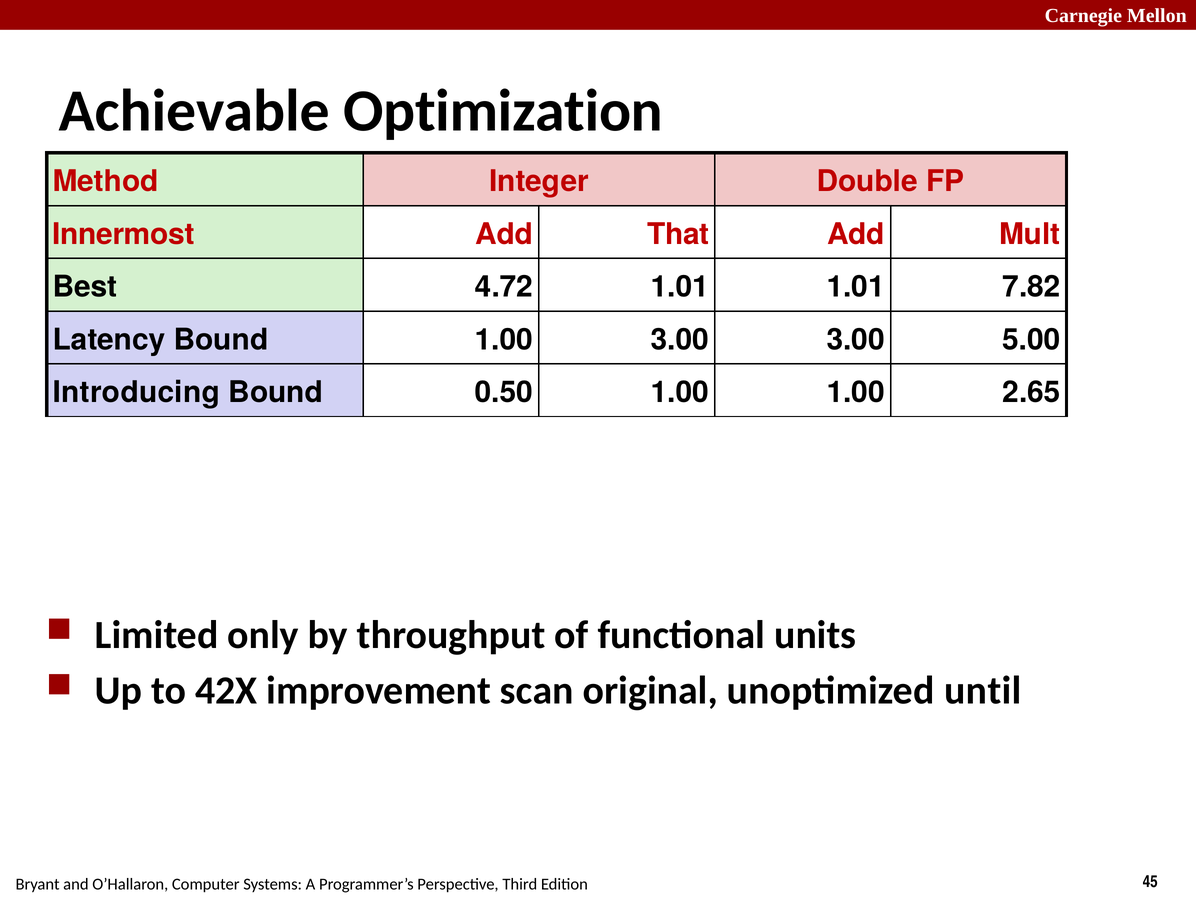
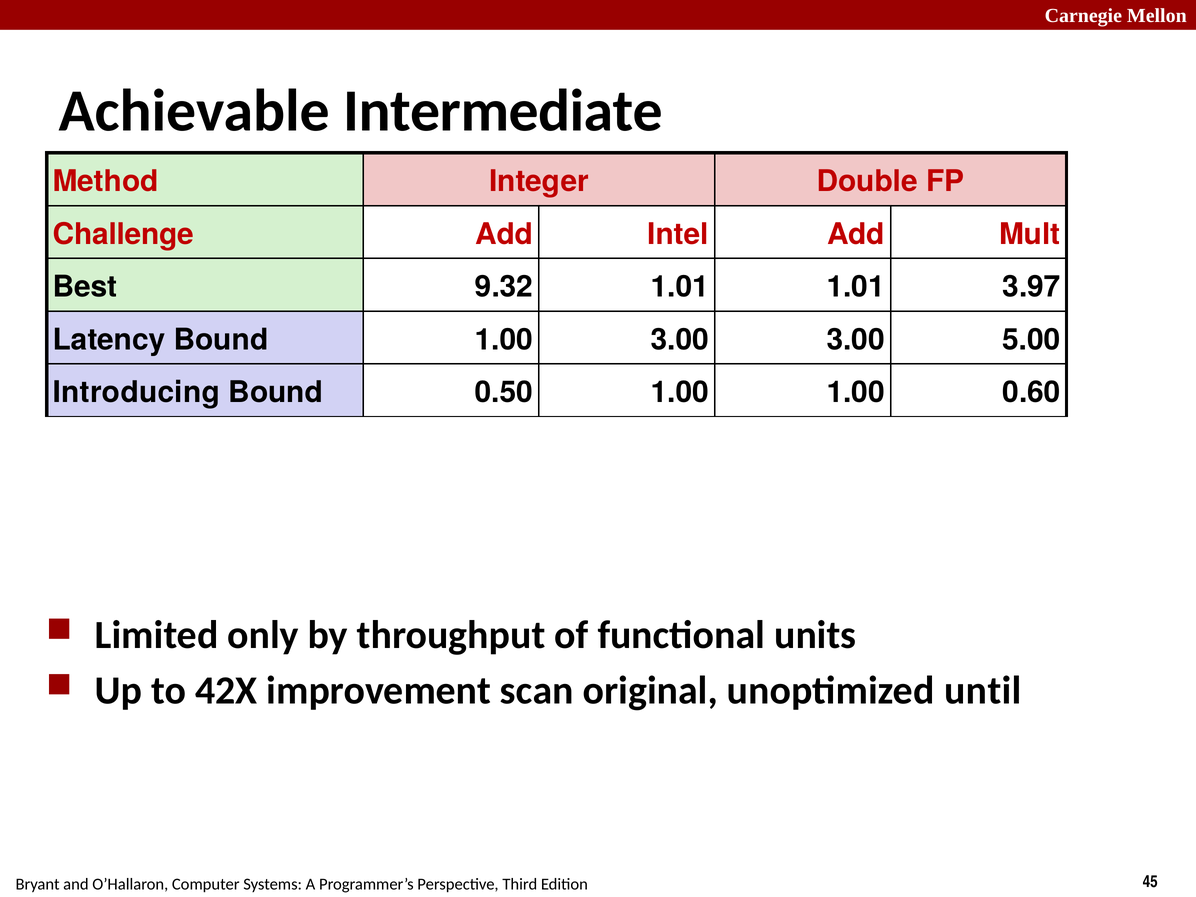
Optimization: Optimization -> Intermediate (503, 111)
Innermost: Innermost -> Challenge (123, 234)
That: That -> Intel (678, 234)
4.72: 4.72 -> 9.32 (504, 287)
7.82: 7.82 -> 3.97 (1031, 287)
2.65: 2.65 -> 0.60 (1031, 392)
